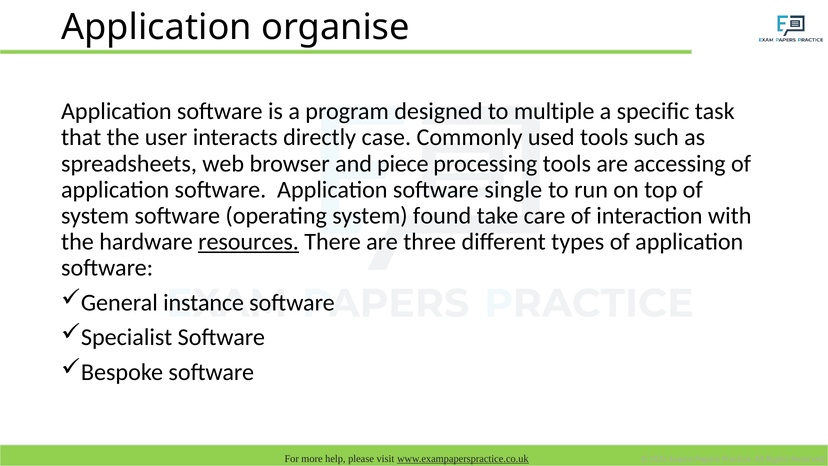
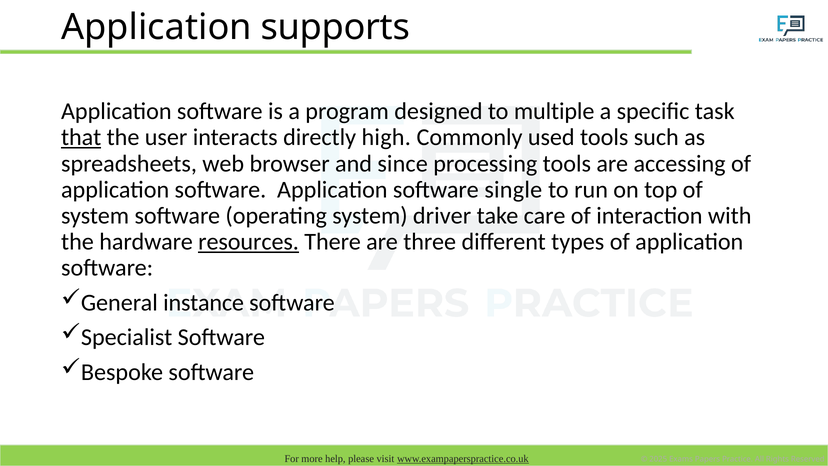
organise: organise -> supports (336, 27)
that underline: none -> present (81, 137)
case: case -> high (386, 137)
piece: piece -> since (403, 163)
found: found -> driver (442, 216)
